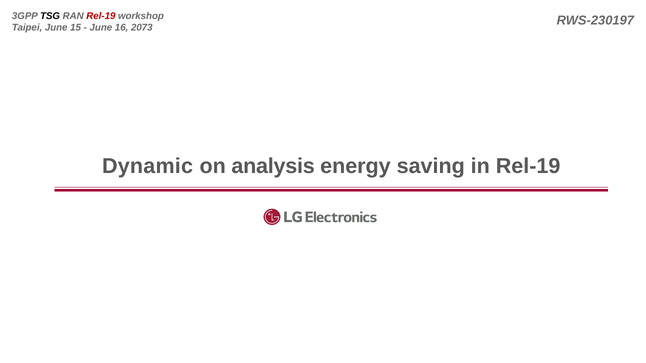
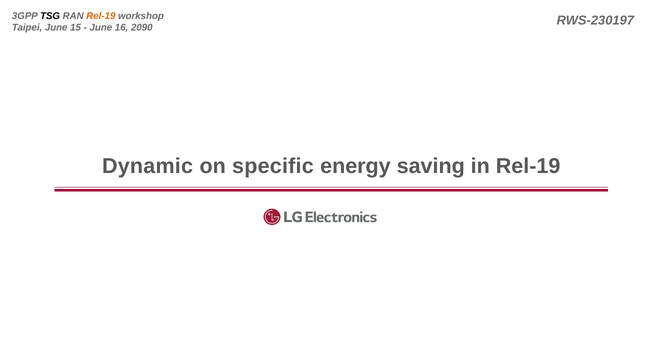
Rel-19 colour: red -> orange (101, 16)
2073: 2073 -> 2090 (142, 28)
analysis: analysis -> specific (273, 166)
